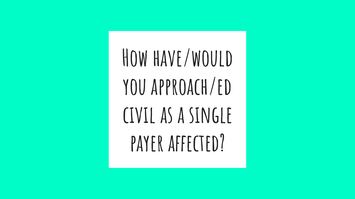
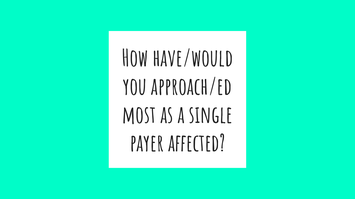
civil: civil -> most (139, 116)
